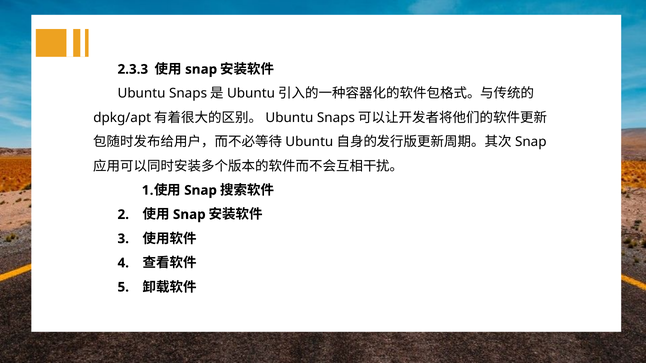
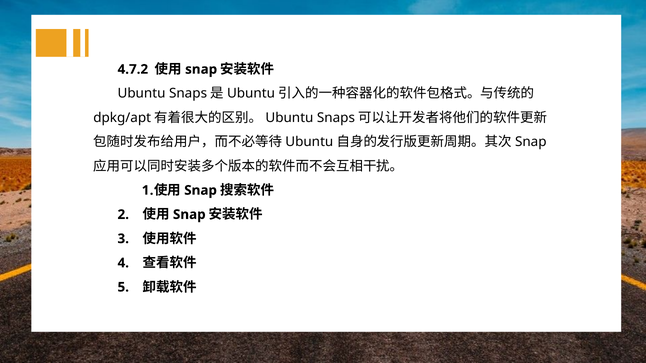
2.3.3: 2.3.3 -> 4.7.2 (133, 69)
